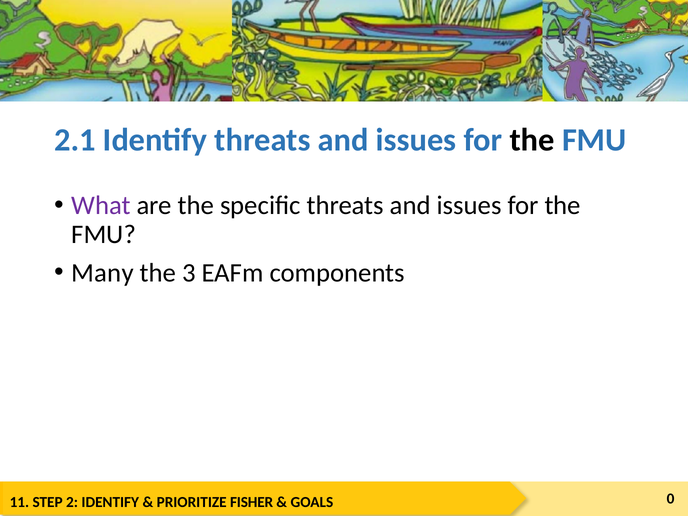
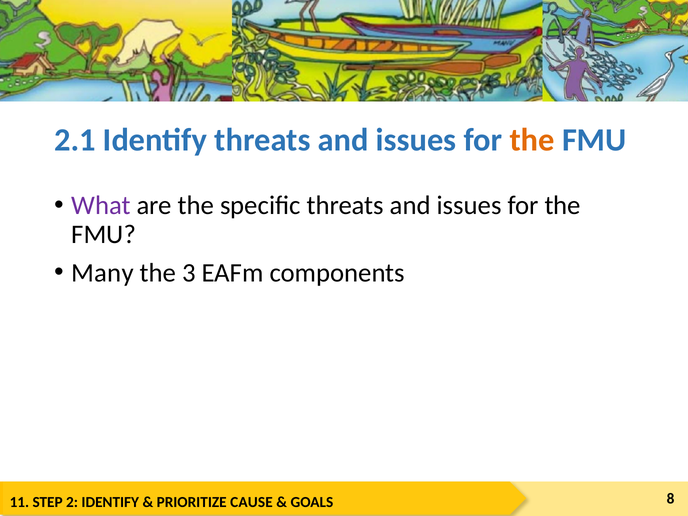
the colour: black -> orange (532, 140)
FISHER: FISHER -> CAUSE (251, 502)
0: 0 -> 8 (671, 499)
